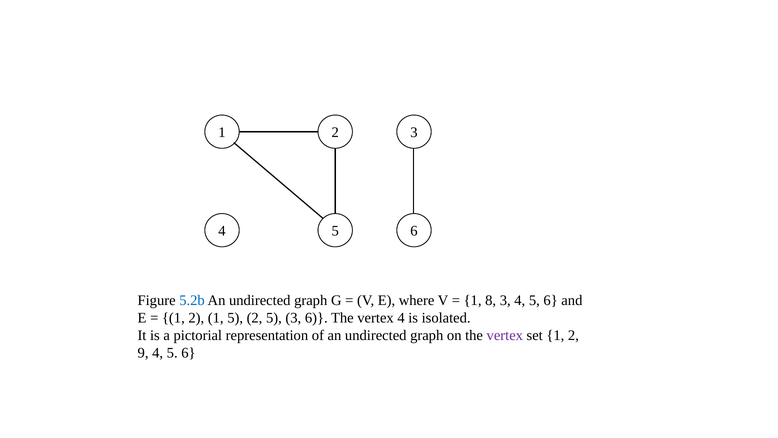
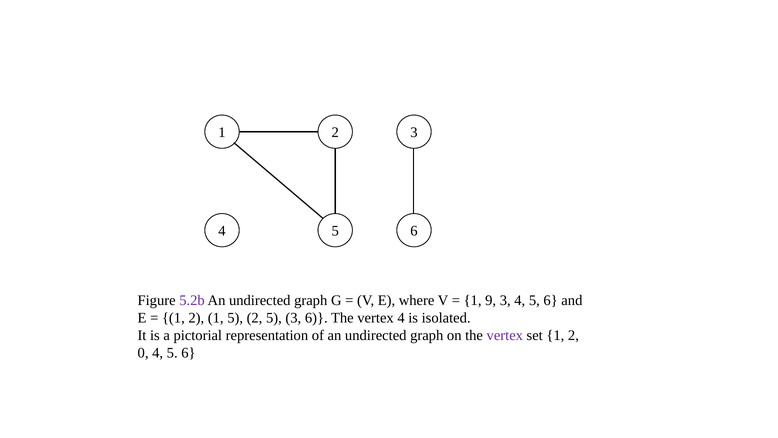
5.2b colour: blue -> purple (192, 300)
8: 8 -> 9 (491, 300)
9: 9 -> 0 (143, 353)
